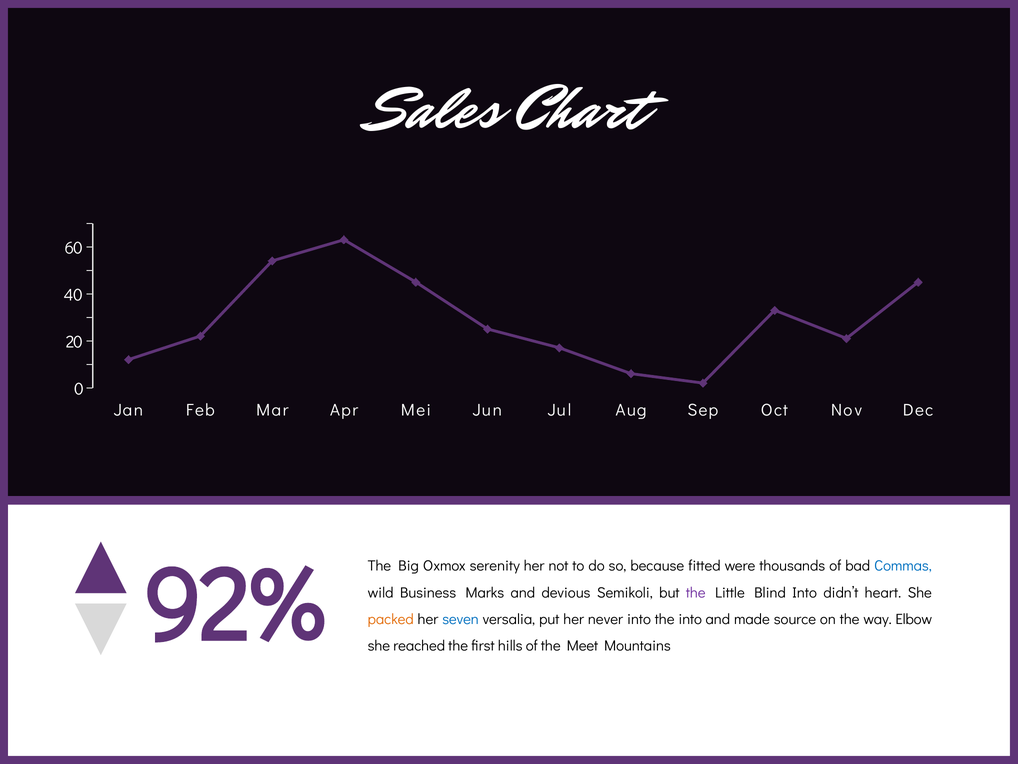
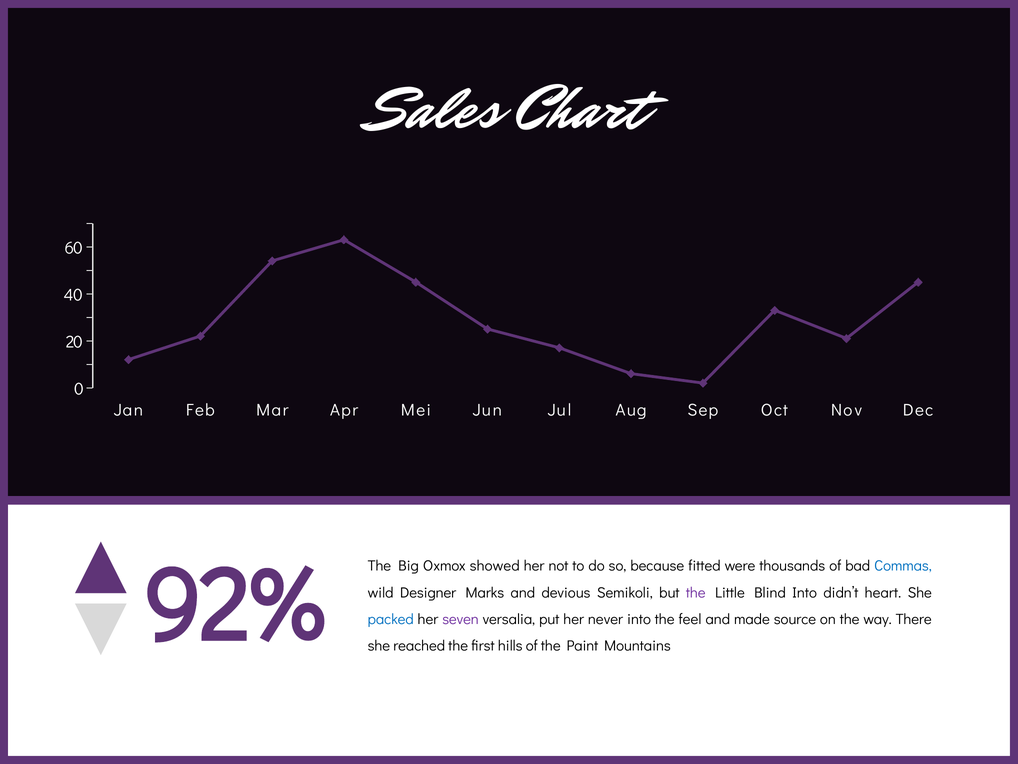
serenity: serenity -> showed (495, 566)
Business: Business -> Designer (428, 592)
packed colour: orange -> blue (391, 619)
seven colour: blue -> purple (461, 619)
the into: into -> feel (690, 619)
Elbow: Elbow -> There (914, 619)
Meet: Meet -> Paint (582, 646)
